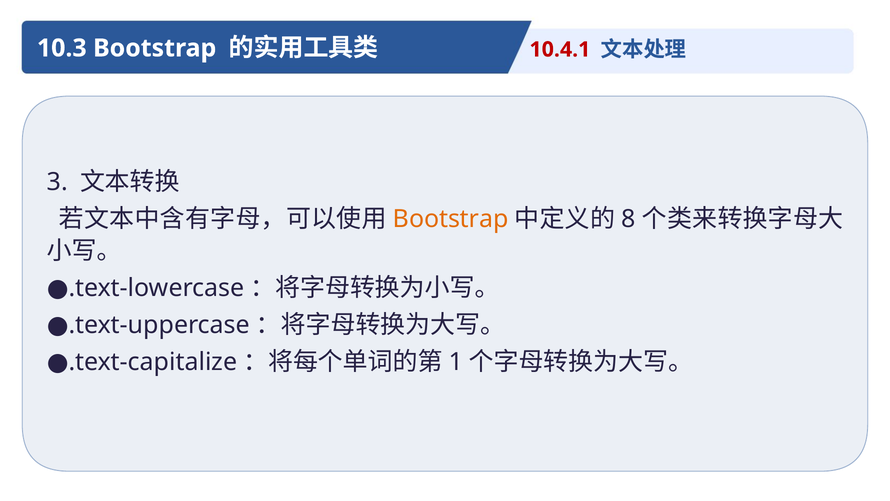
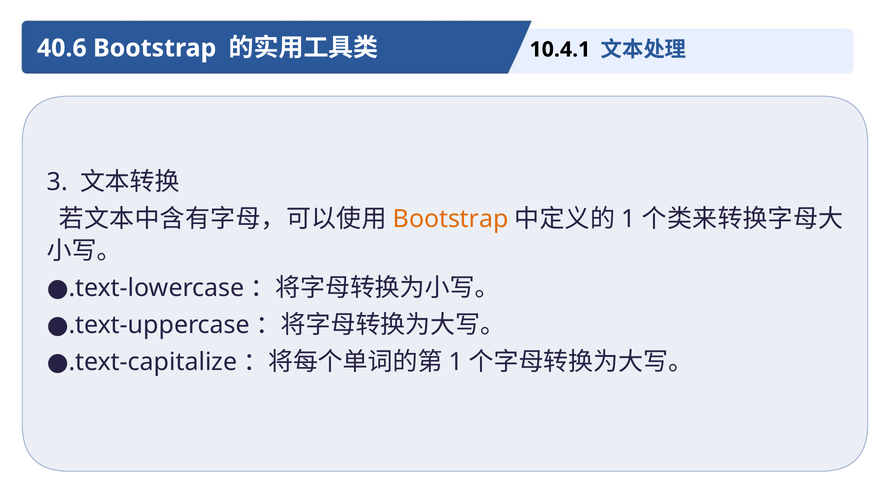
10.3: 10.3 -> 40.6 (62, 48)
10.4.1 colour: red -> black (560, 49)
8: 8 -> 1 (628, 219)
